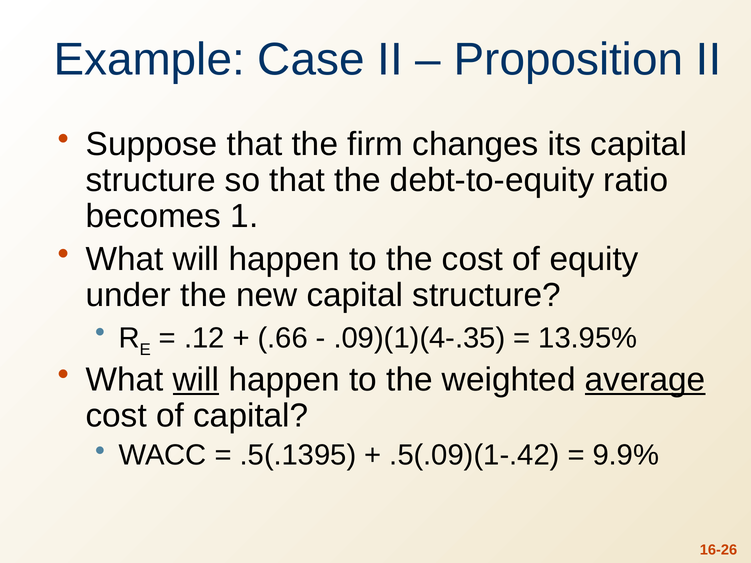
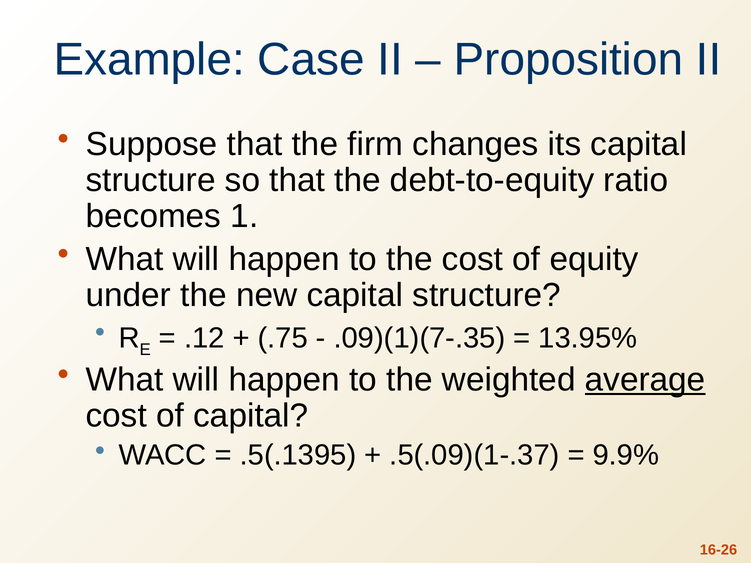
.66: .66 -> .75 (283, 338)
.09)(1)(4-.35: .09)(1)(4-.35 -> .09)(1)(7-.35 (420, 338)
will underline: present -> none (196, 380)
.5(.09)(1-.42: .5(.09)(1-.42 -> .5(.09)(1-.37 (474, 456)
